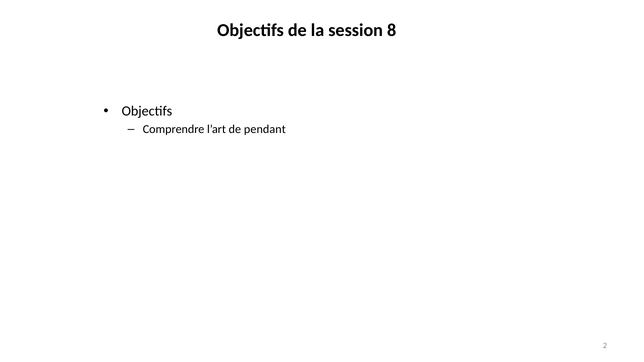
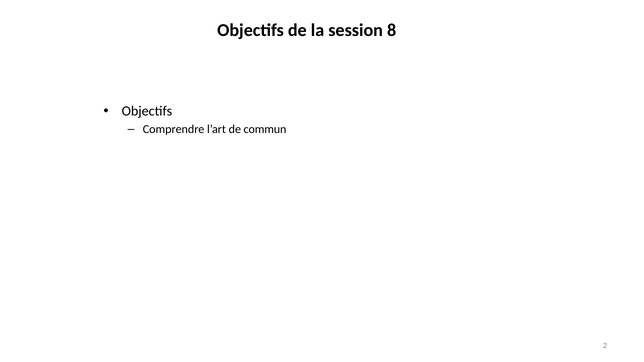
pendant: pendant -> commun (265, 129)
